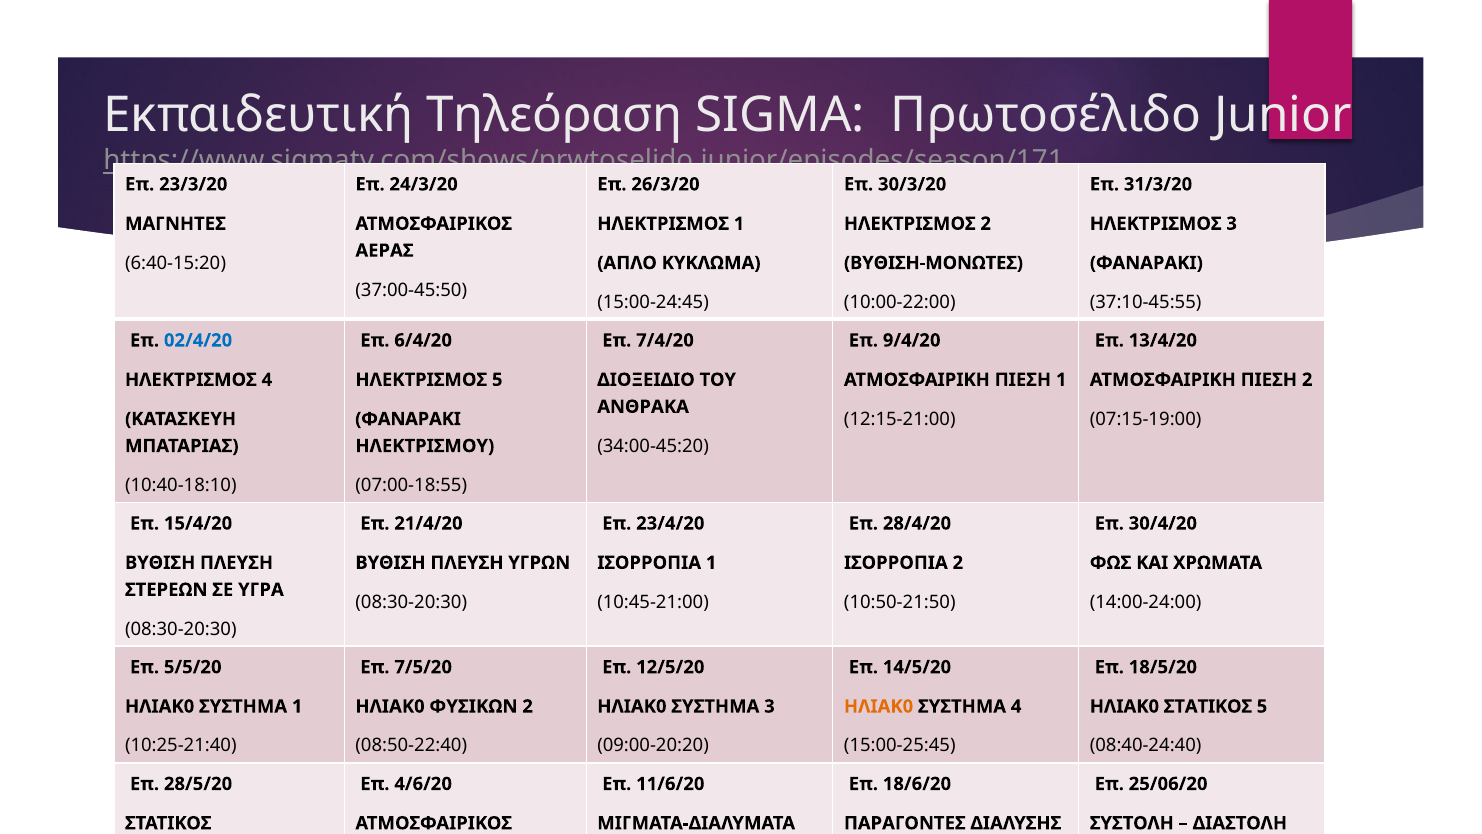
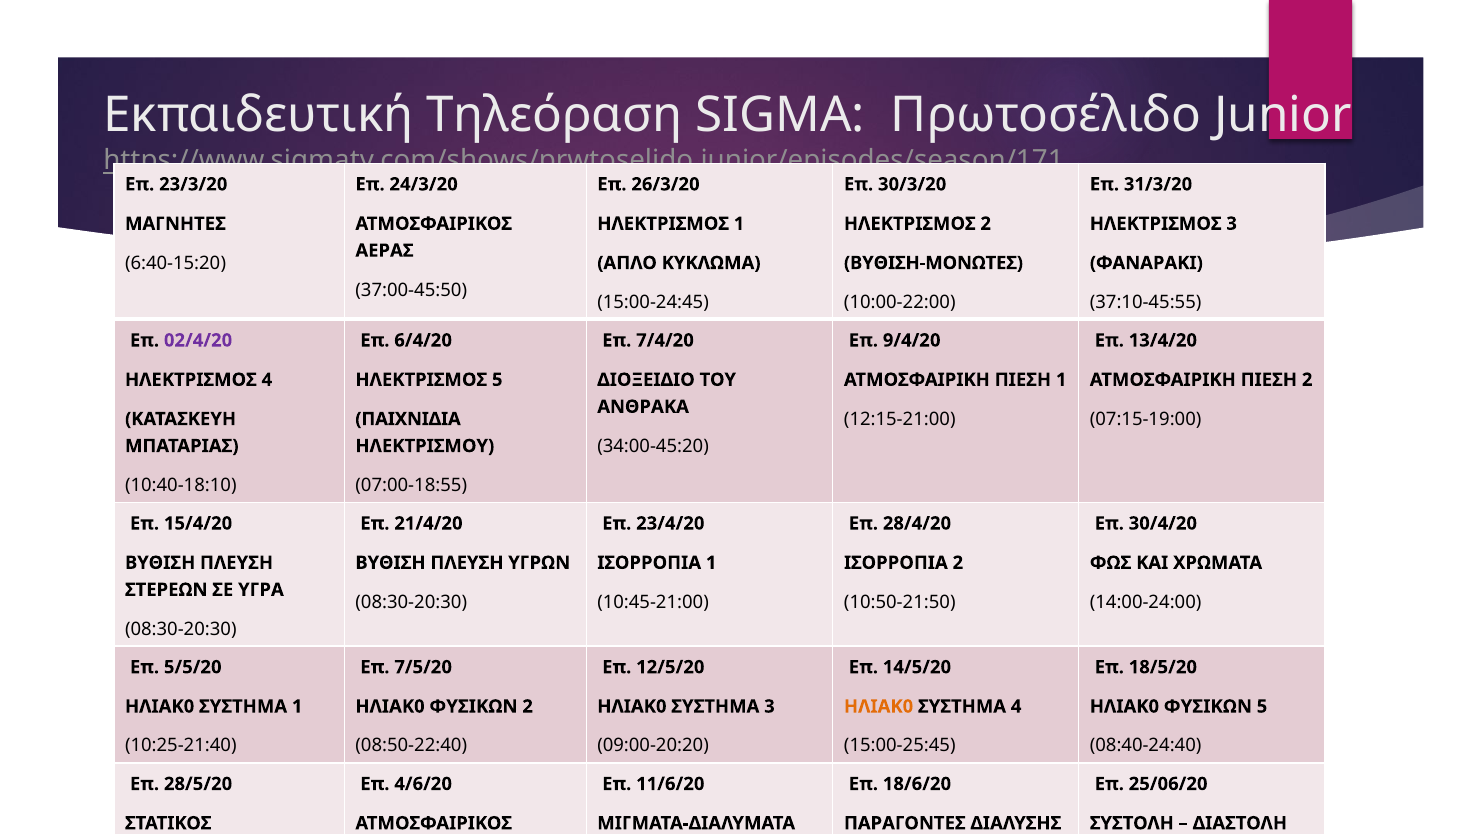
02/4/20 colour: blue -> purple (198, 340)
ΦΑΝΑΡΑΚΙ: ΦΑΝΑΡΑΚΙ -> ΠΑΙΧΝΙΔΙΑ (408, 419)
ΣΤΑΤΙΚΟΣ: ΣΤΑΤΙΚΟΣ -> ΦΥΣΙΚΩΝ (1208, 706)
